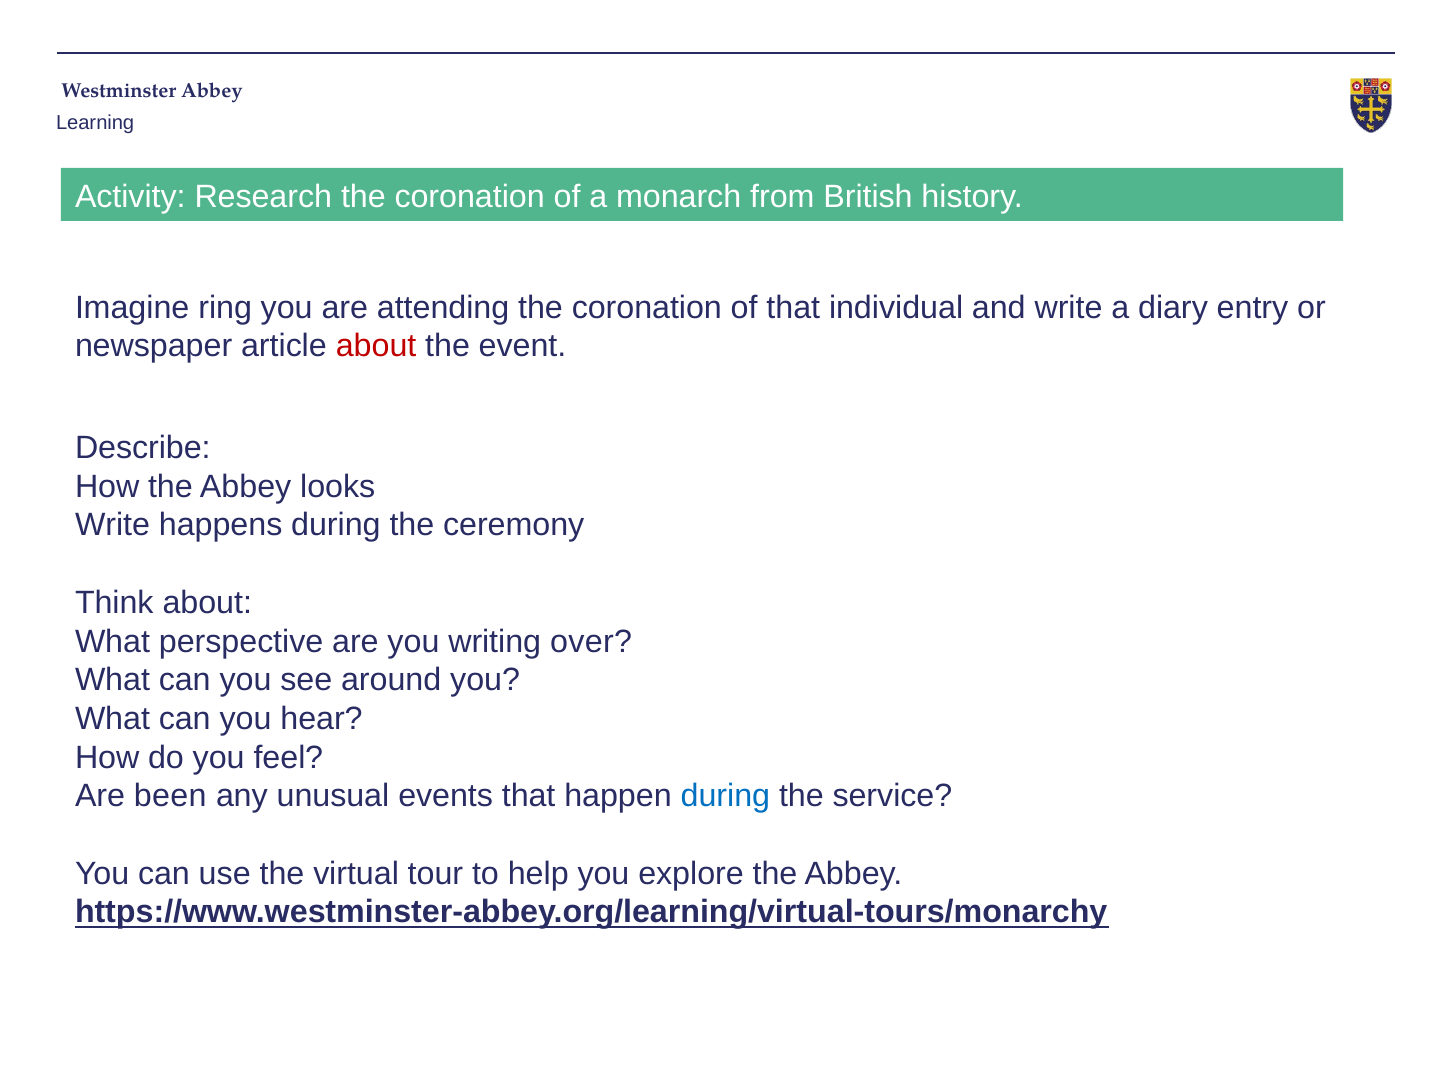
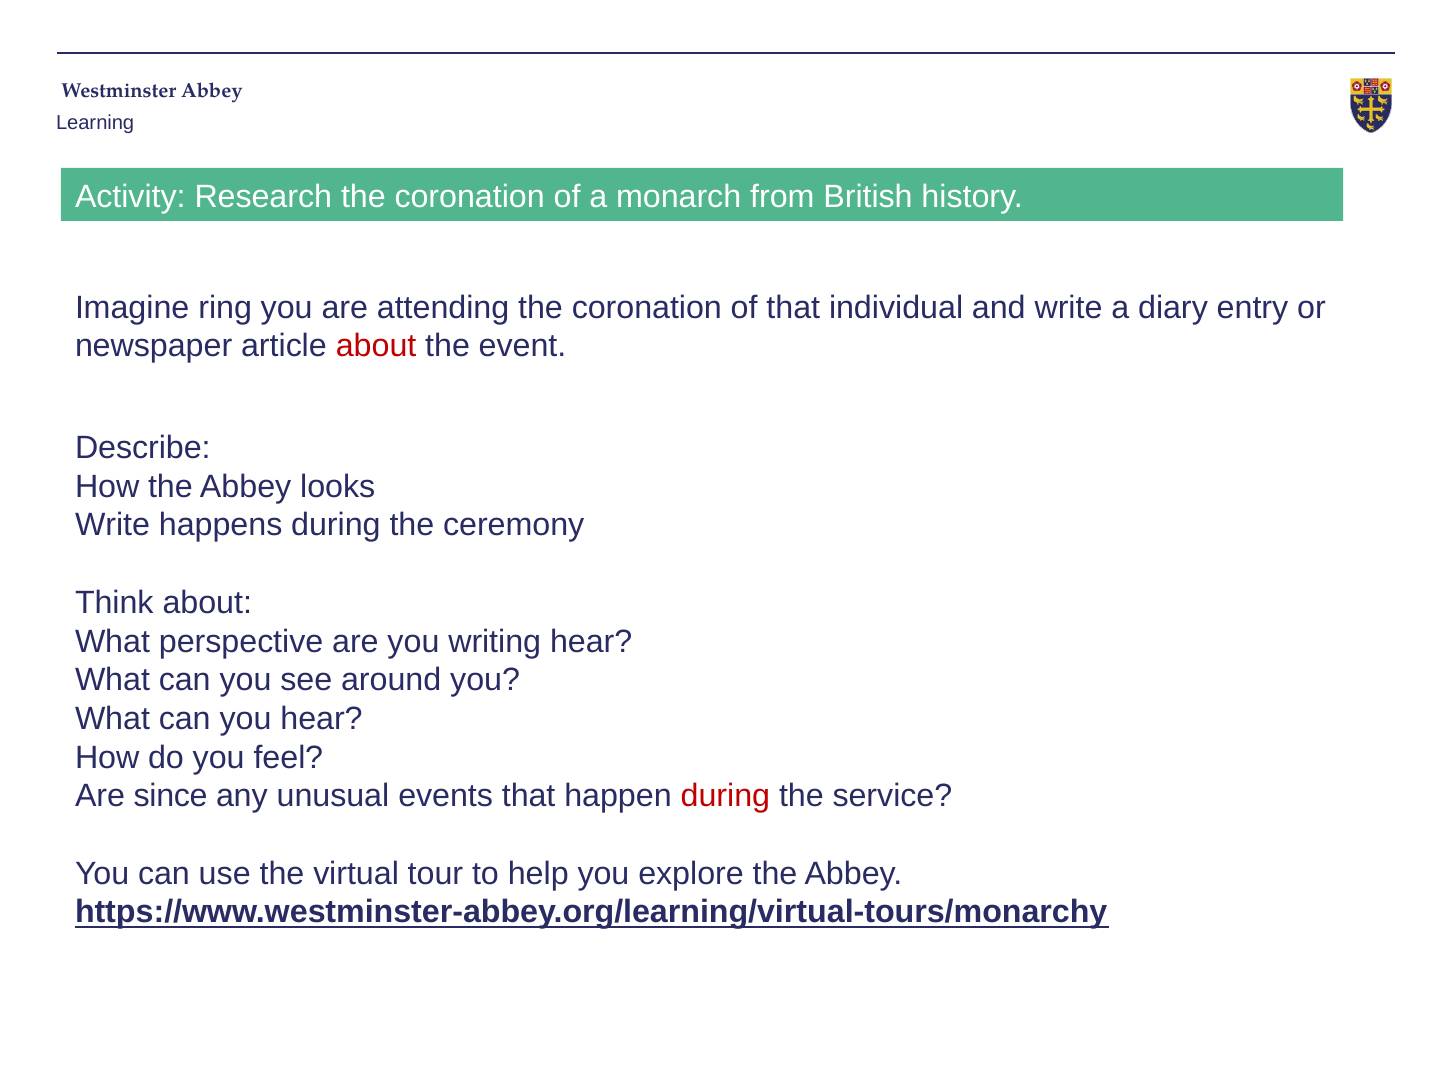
writing over: over -> hear (591, 641)
been: been -> since (171, 796)
during colour: blue -> red (725, 796)
